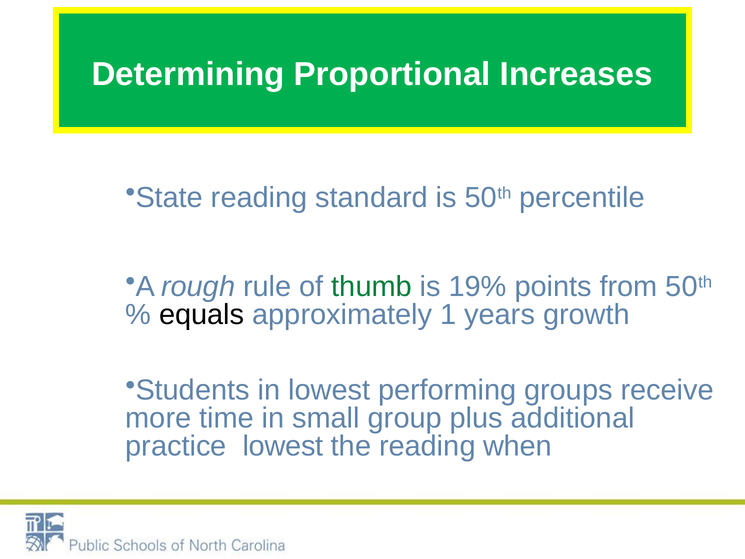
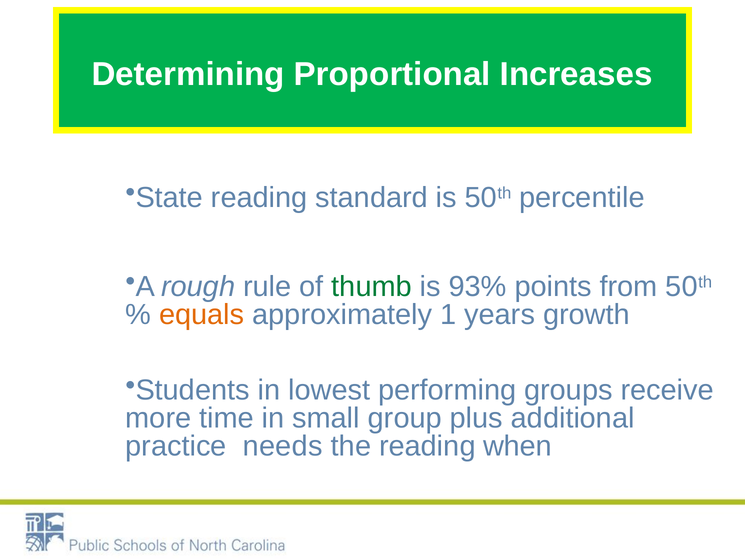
19%: 19% -> 93% (478, 287)
equals colour: black -> orange (202, 314)
practice lowest: lowest -> needs (283, 446)
